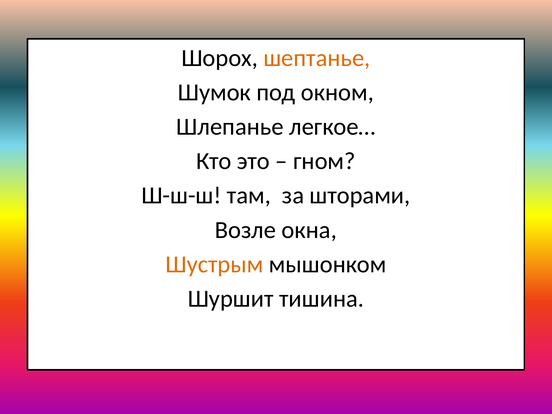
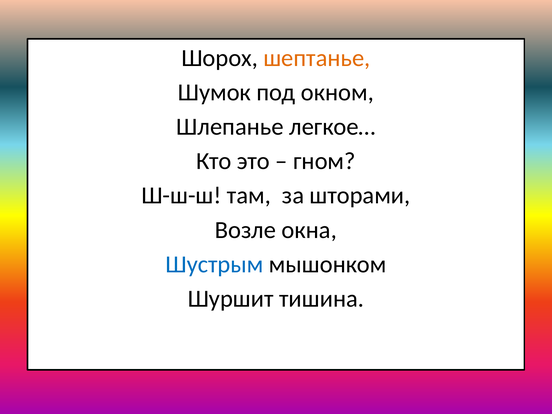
Шустрым colour: orange -> blue (214, 264)
